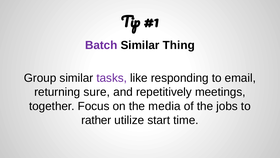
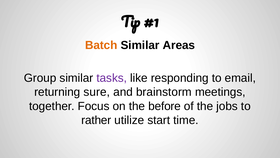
Batch colour: purple -> orange (101, 45)
Thing: Thing -> Areas (179, 45)
repetitively: repetitively -> brainstorm (164, 92)
media: media -> before (165, 106)
